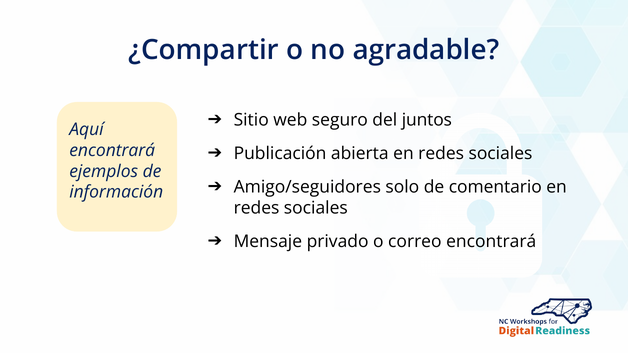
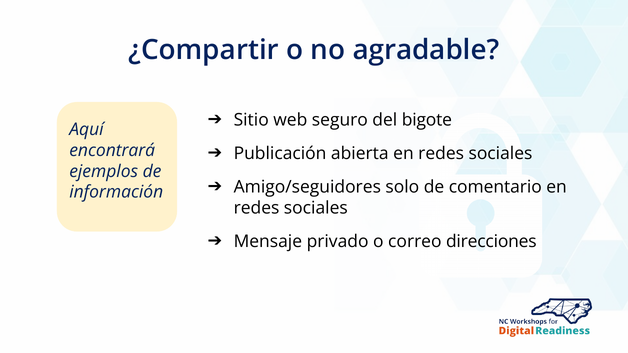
juntos: juntos -> bigote (427, 120)
correo encontrará: encontrará -> direcciones (491, 241)
